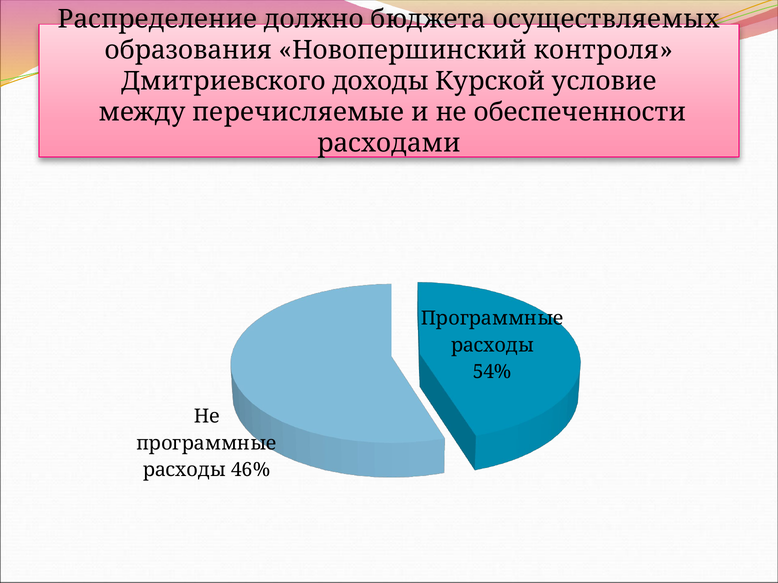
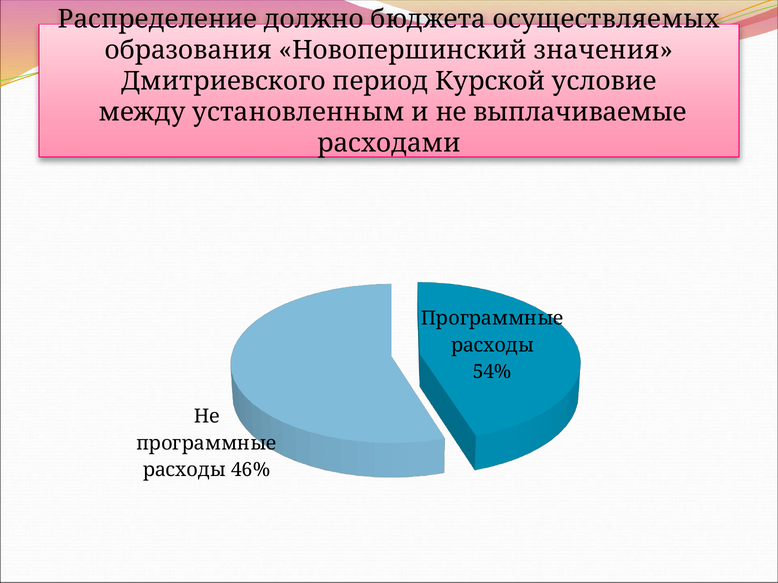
контроля: контроля -> значения (603, 50)
доходы: доходы -> период (380, 81)
перечисляемые: перечисляемые -> установленным (298, 112)
обеспеченности: обеспеченности -> выплачиваемые (580, 112)
